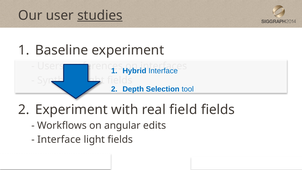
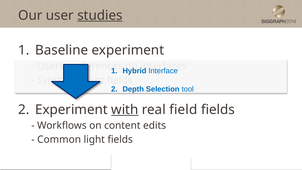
with underline: none -> present (125, 110)
angular: angular -> content (122, 125)
Interface: Interface -> Common (59, 140)
